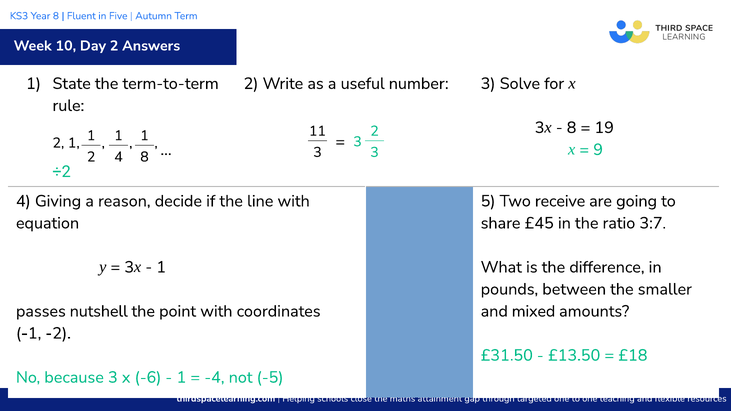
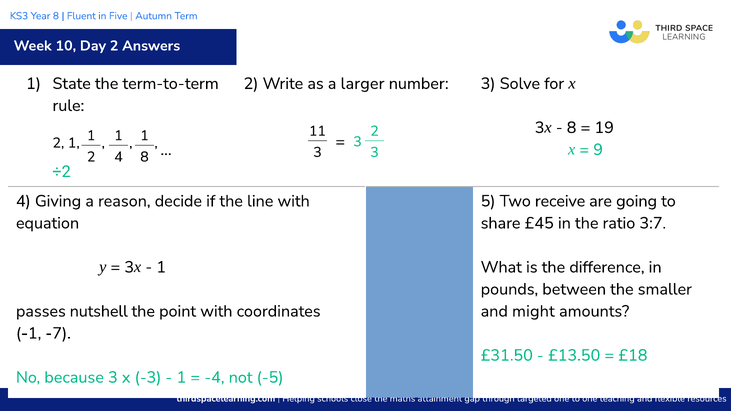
useful: useful -> larger (363, 84)
mixed: mixed -> might (533, 311)
-2: -2 -> -7 (58, 333)
-6: -6 -> -3 (148, 377)
